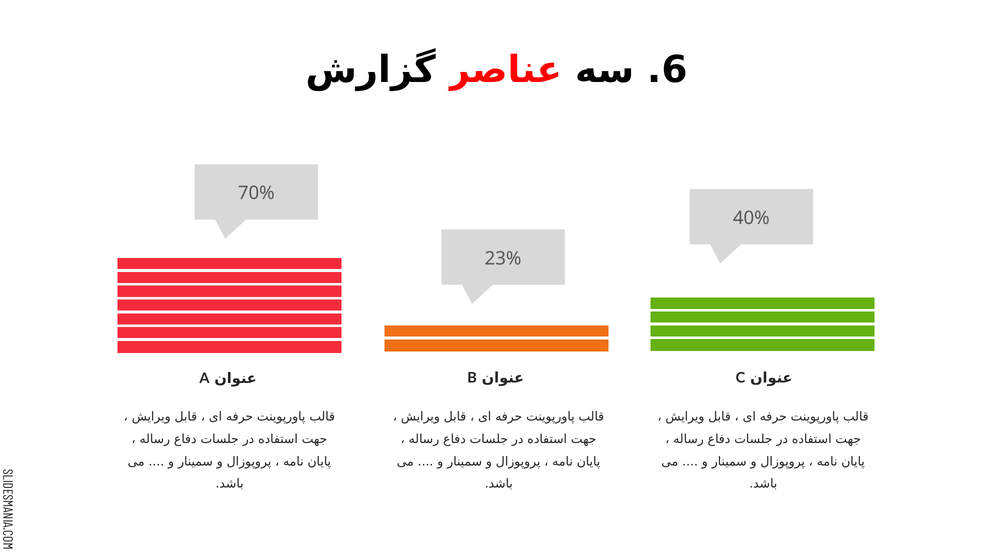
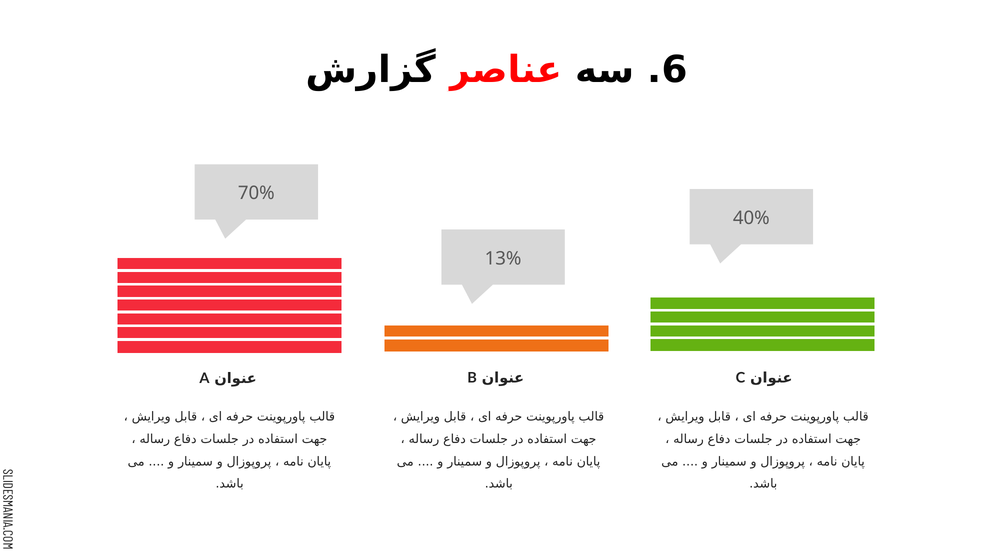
23%: 23% -> 13% (503, 258)
